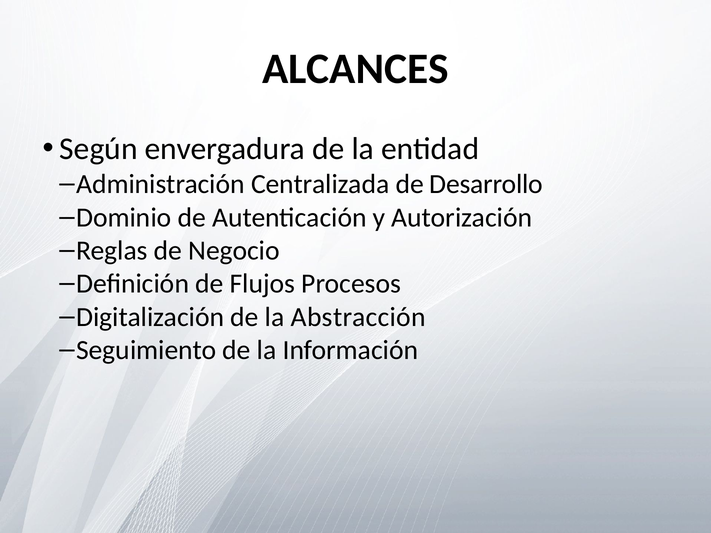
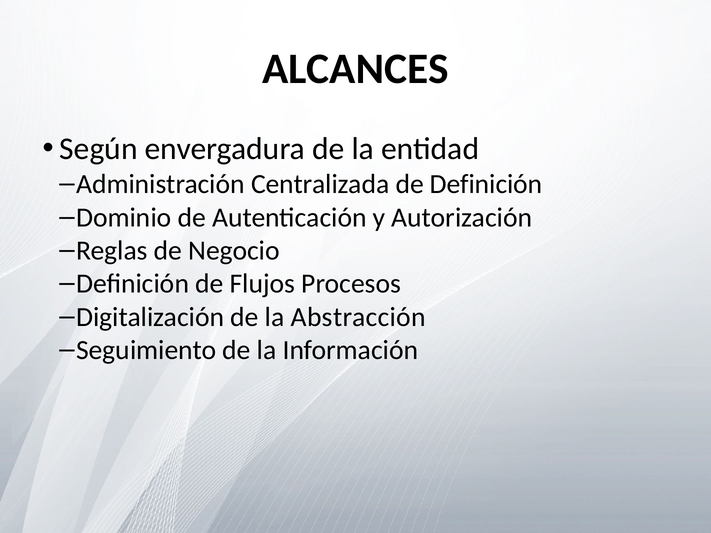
de Desarrollo: Desarrollo -> Definición (486, 184)
